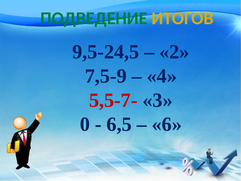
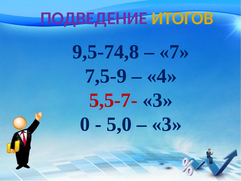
ПОДВЕДЕНИЕ colour: green -> purple (94, 18)
9,5-24,5: 9,5-24,5 -> 9,5-74,8 (106, 52)
2: 2 -> 7 (174, 52)
6,5: 6,5 -> 5,0 (119, 124)
6: 6 -> 3 (167, 124)
